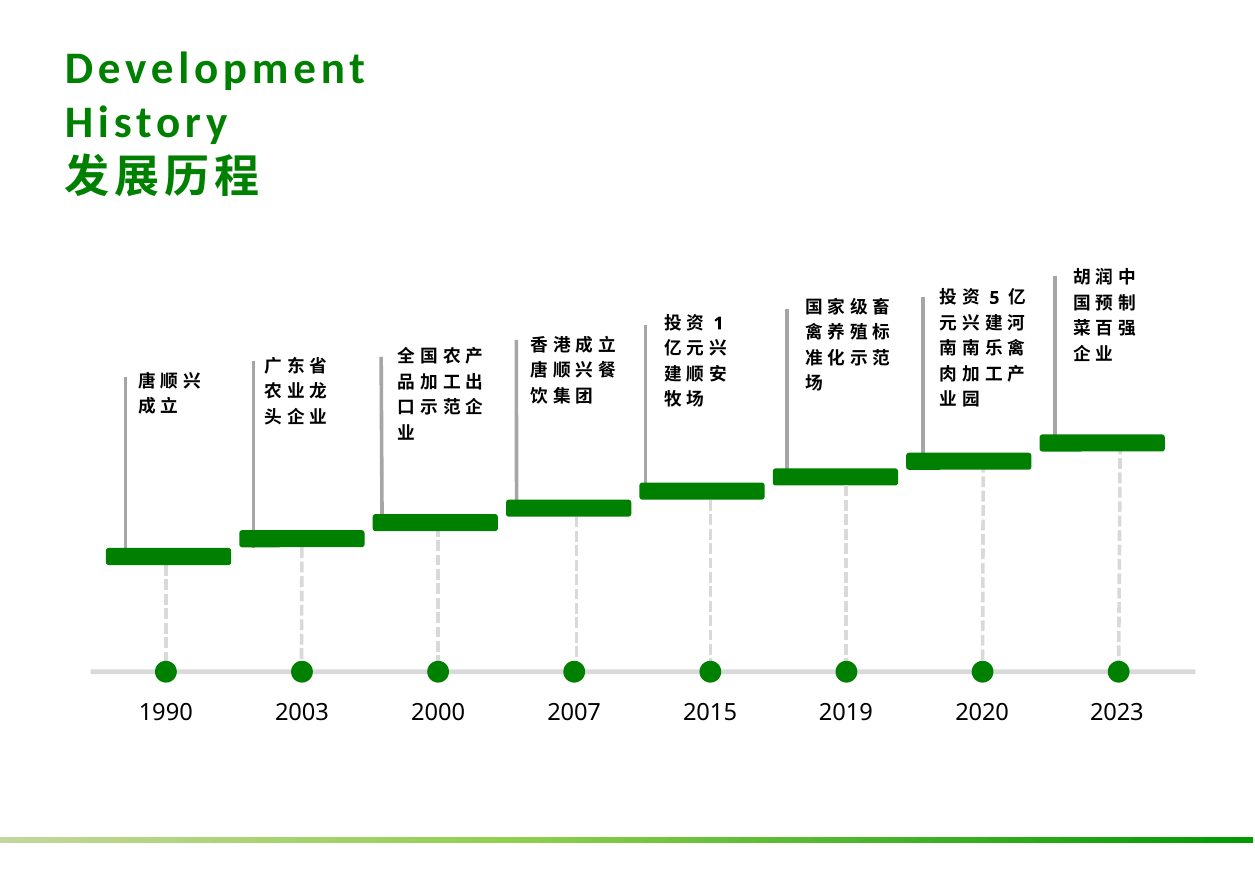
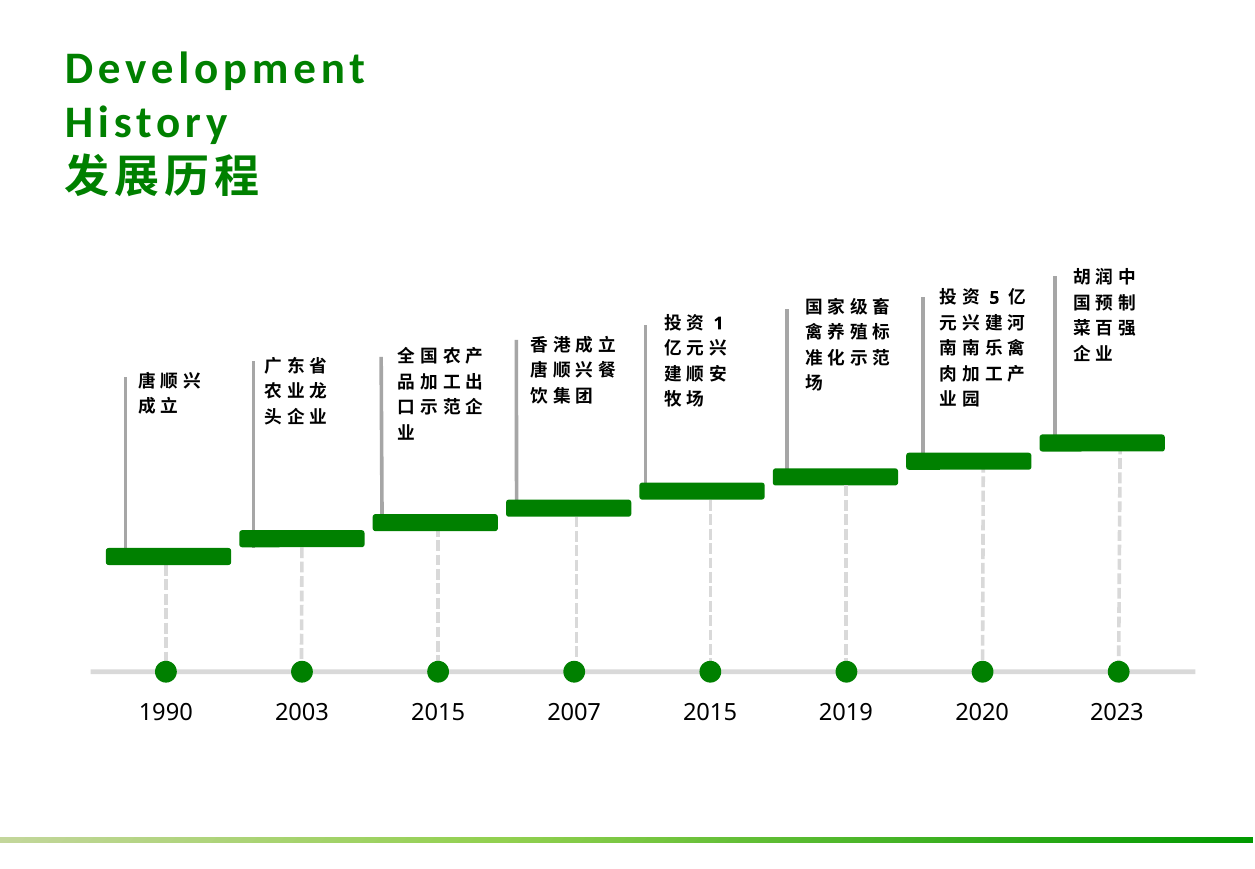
2003 2000: 2000 -> 2015 (438, 713)
